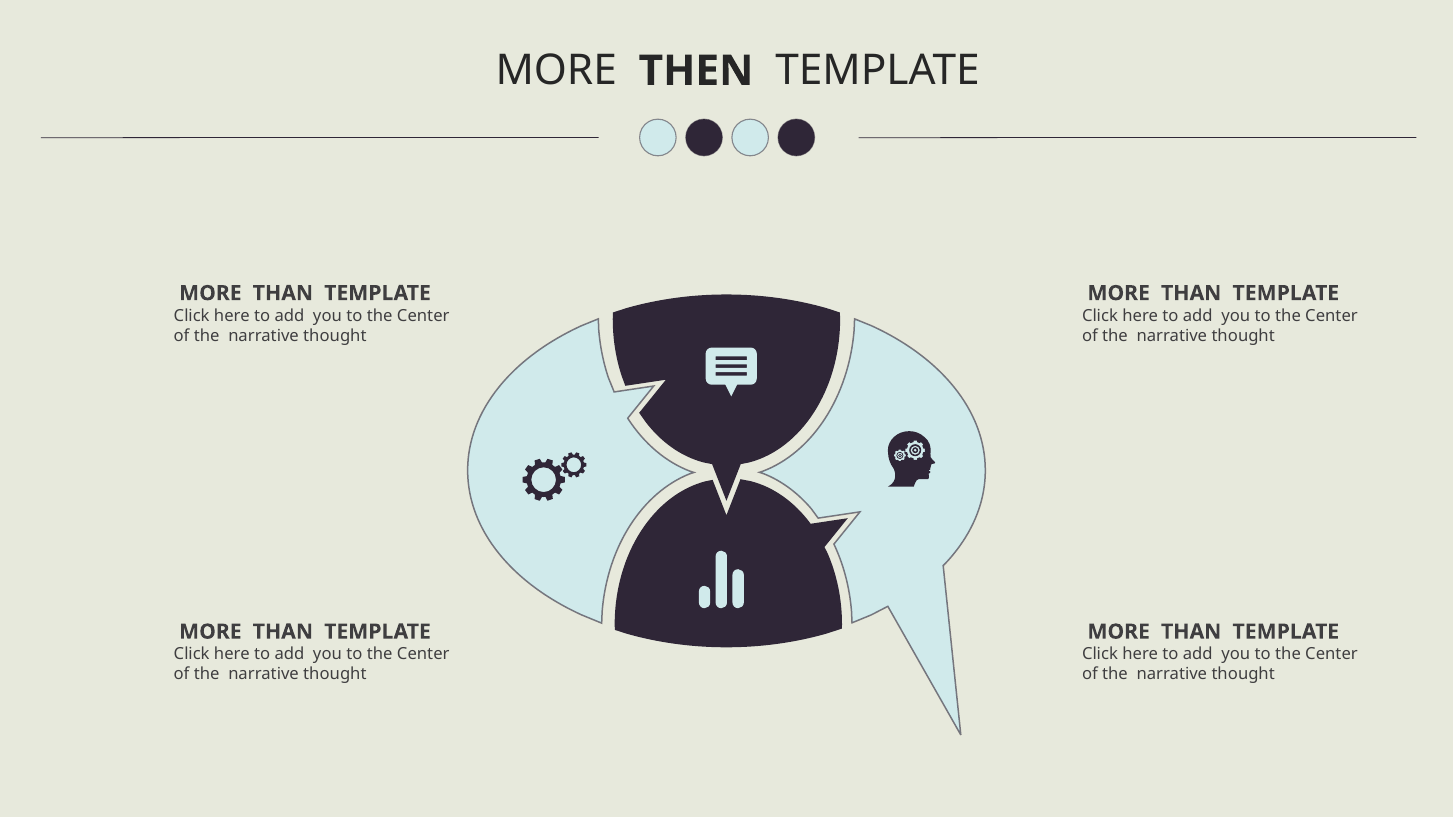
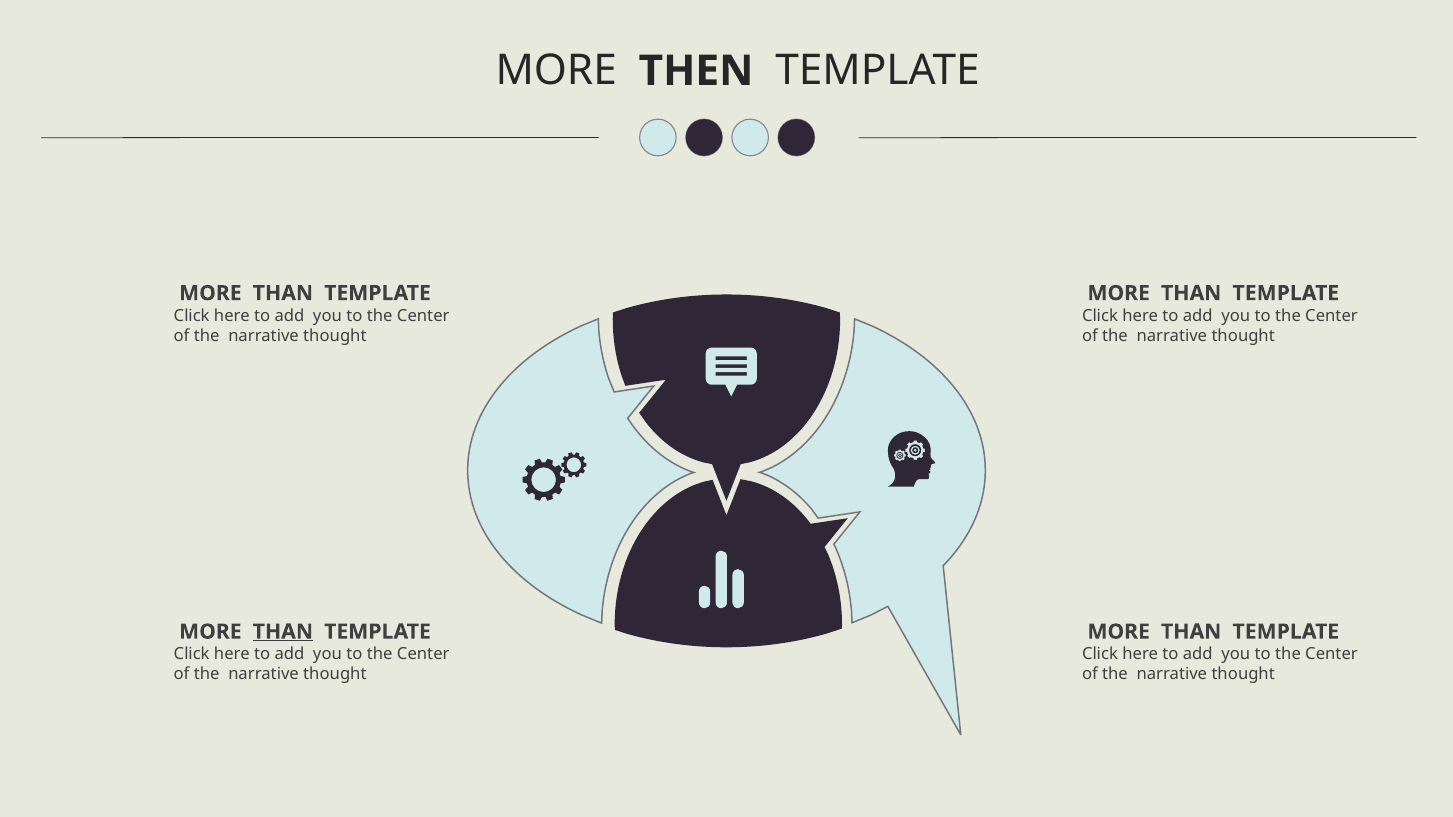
THAN underline: none -> present (283, 632)
